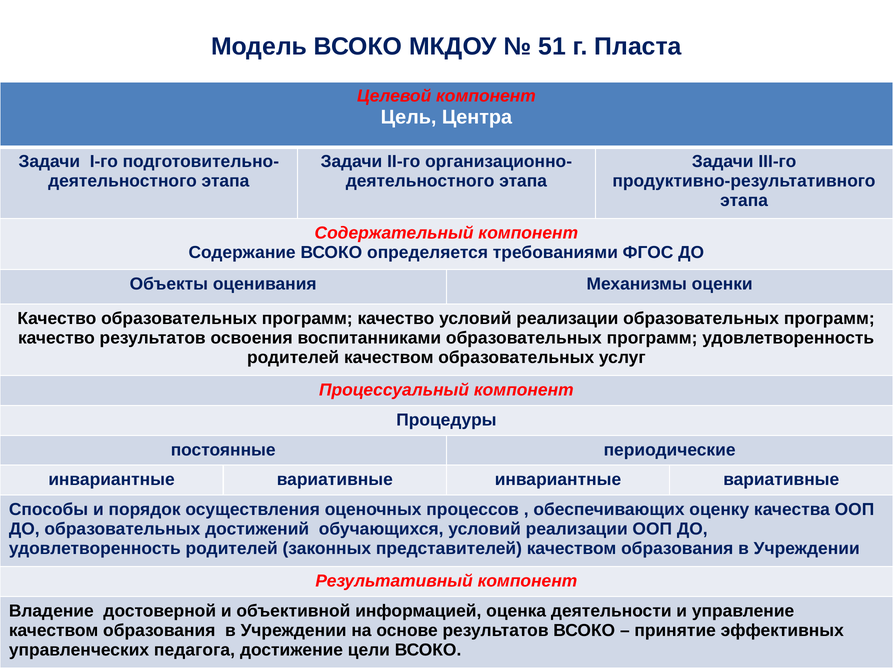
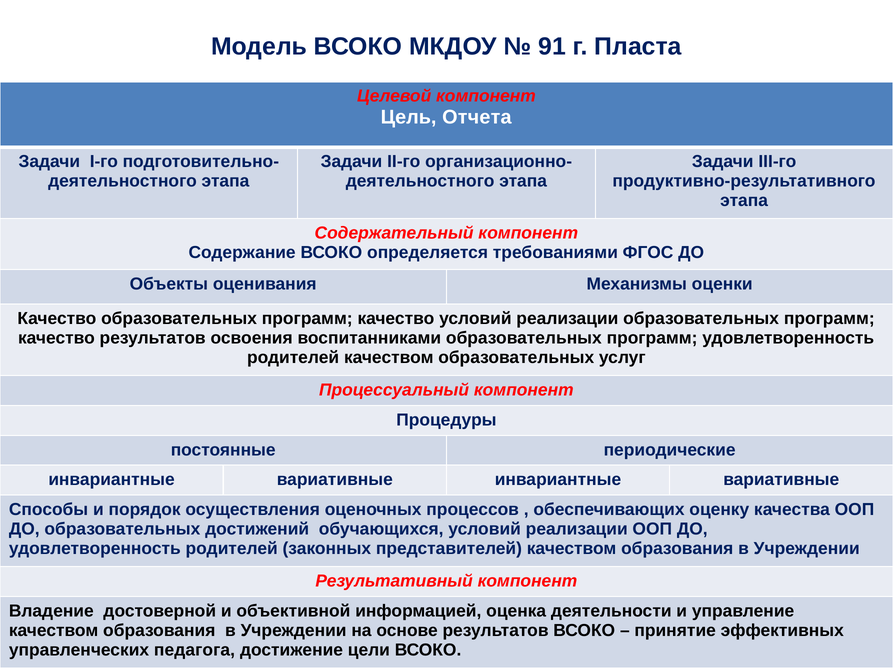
51: 51 -> 91 (552, 46)
Центра: Центра -> Отчета (477, 117)
